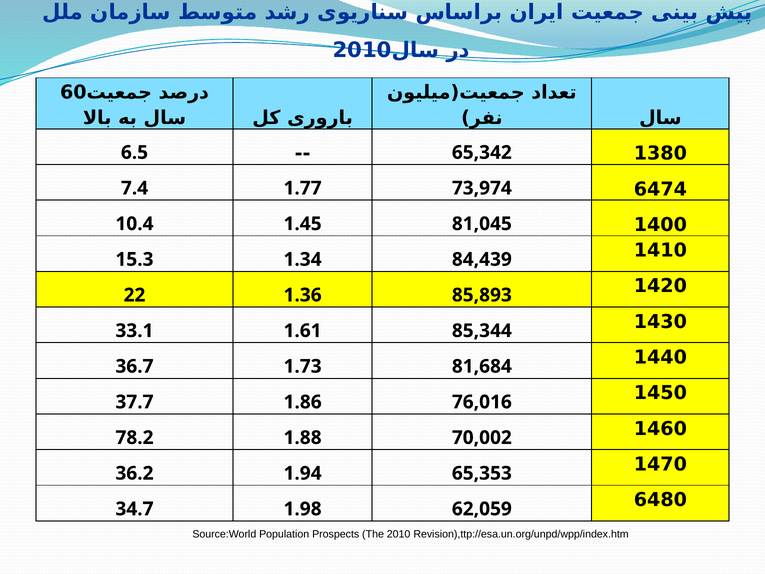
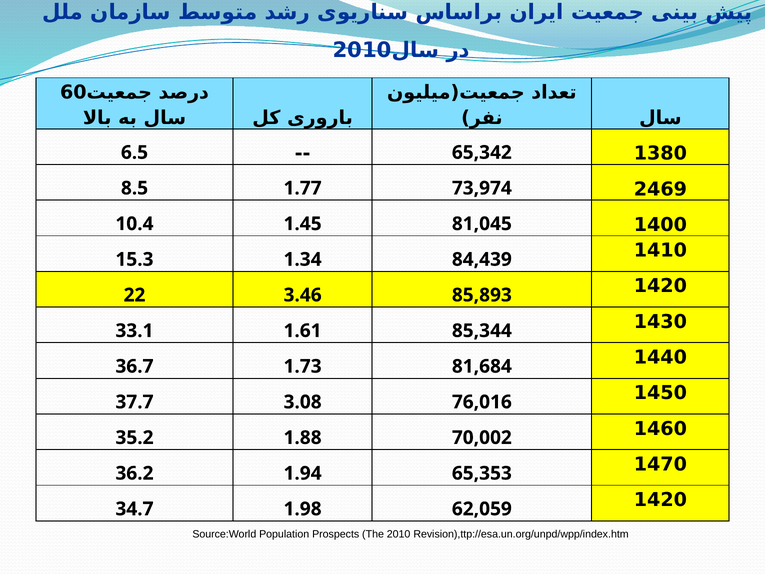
7.4: 7.4 -> 8.5 (135, 188)
6474: 6474 -> 2469 (660, 189)
1.36: 1.36 -> 3.46 (303, 295)
1.86: 1.86 -> 3.08 (303, 402)
78.2: 78.2 -> 35.2 (134, 437)
6480: 6480 -> 1420 (660, 500)
